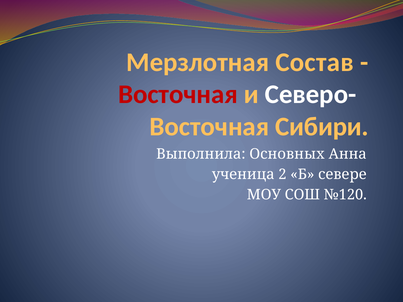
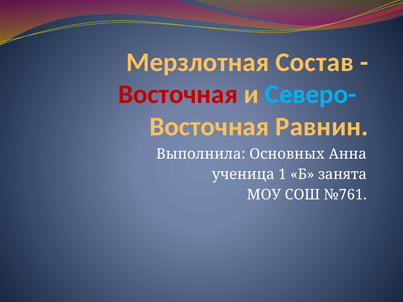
Северо- colour: white -> light blue (311, 95)
Сибири: Сибири -> Равнин (322, 127)
2: 2 -> 1 (282, 174)
севере: севере -> занята (343, 174)
№120: №120 -> №761 (345, 195)
